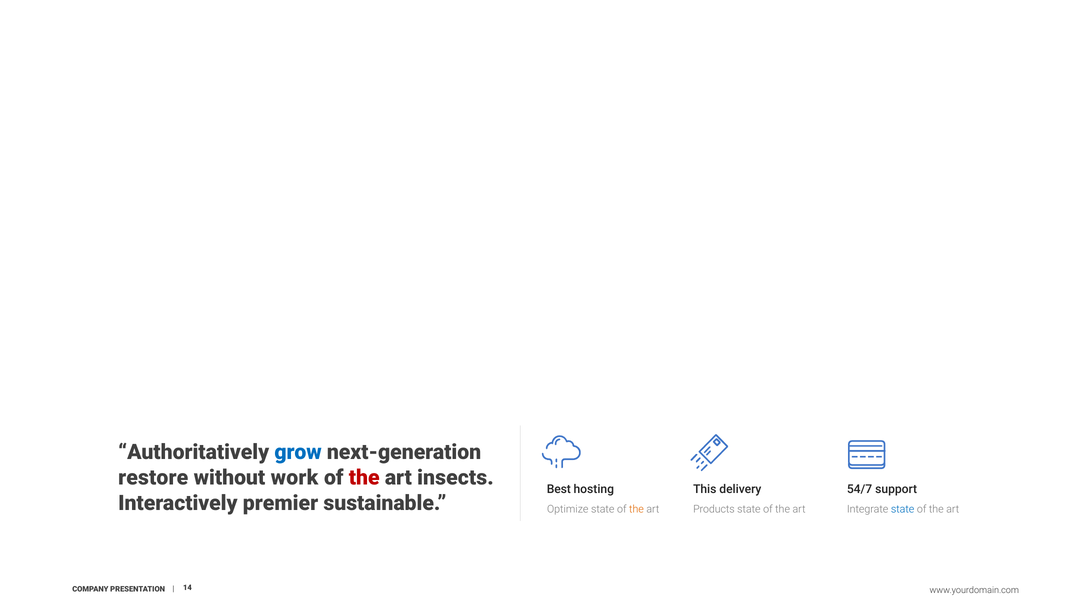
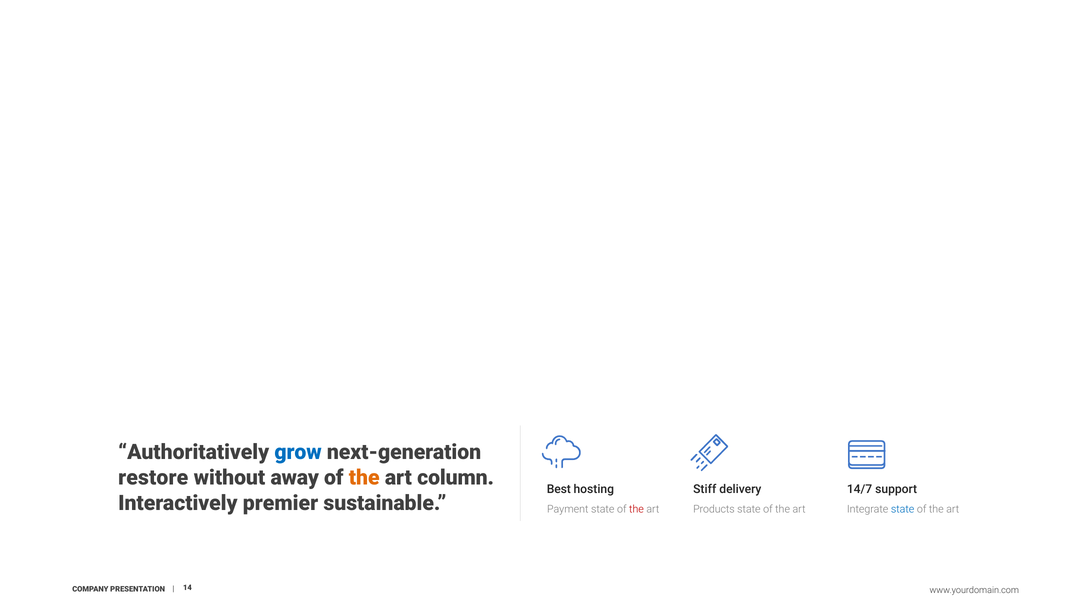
work: work -> away (295, 477)
the colour: red -> orange (364, 477)
insects: insects -> column (456, 477)
This: This -> Stiff (705, 489)
54/7: 54/7 -> 14/7 (860, 489)
Optimize: Optimize -> Payment (568, 509)
the colour: orange -> red (636, 509)
